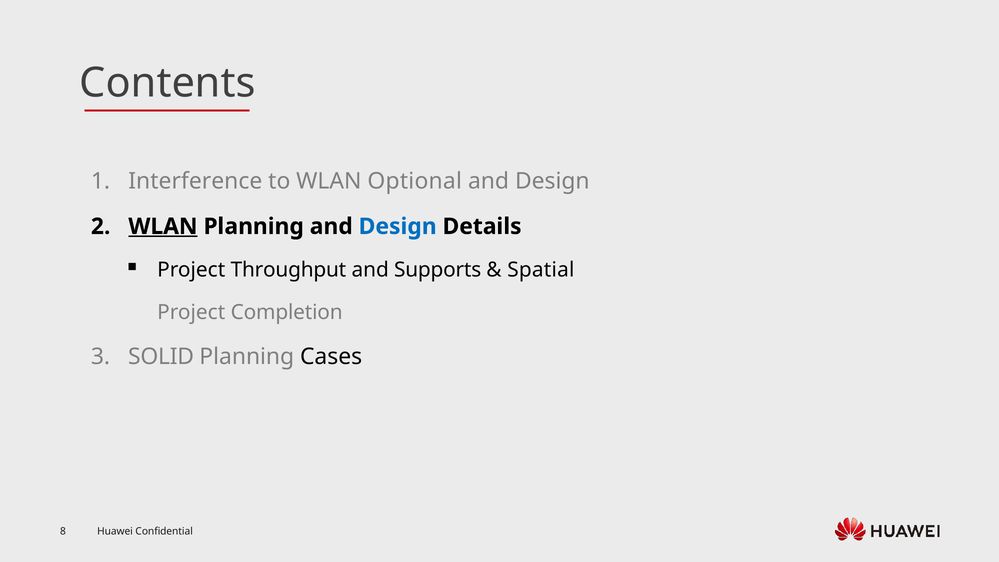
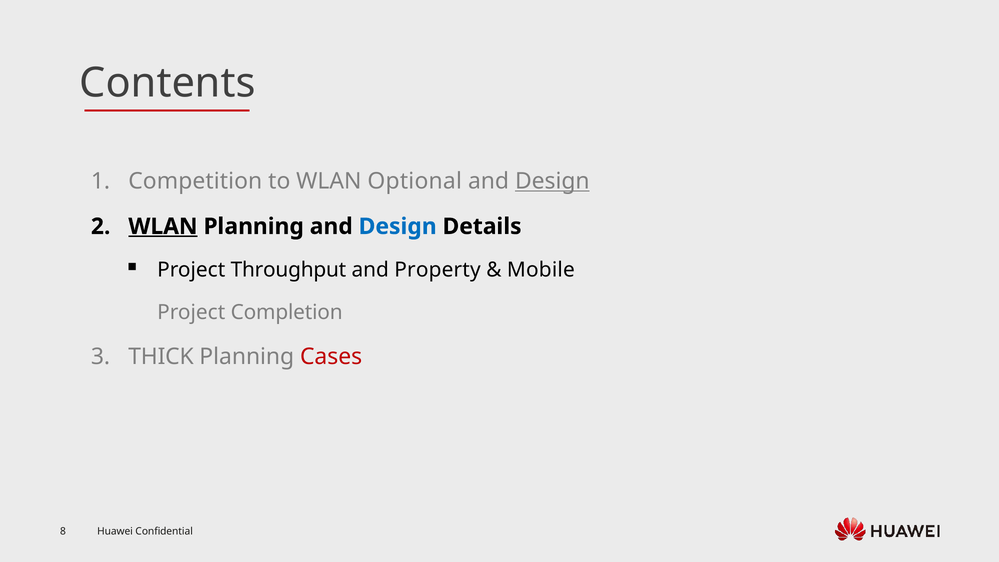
Interference: Interference -> Competition (195, 181)
Design underline: none -> present (552, 181)
Supports: Supports -> Property (437, 270)
Spatial: Spatial -> Mobile (541, 270)
SOLID: SOLID -> THICK (161, 357)
Cases colour: black -> red (331, 357)
